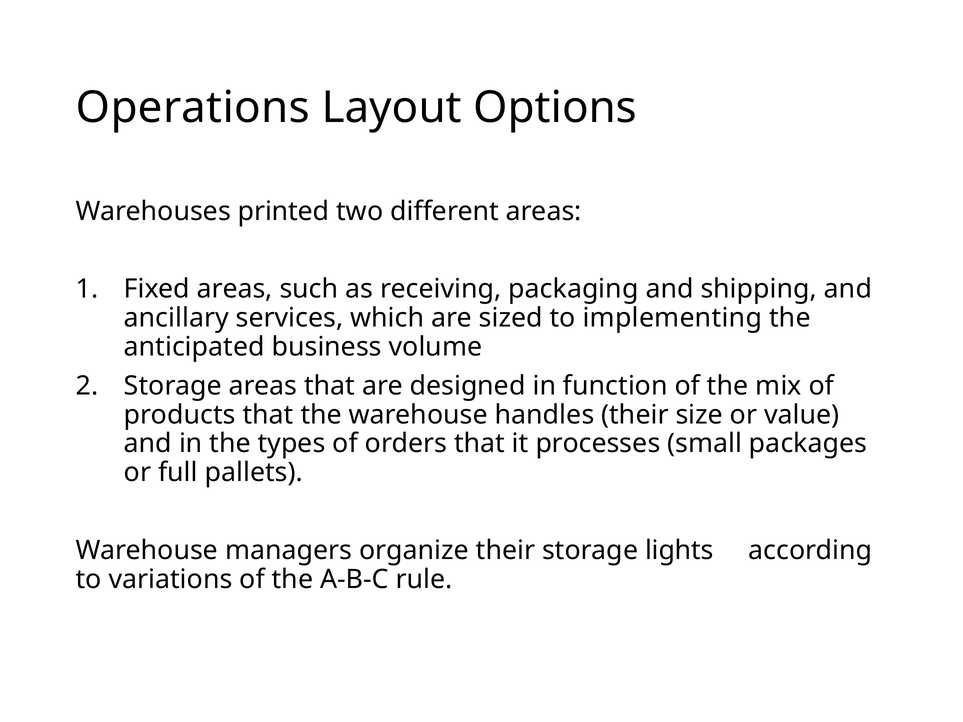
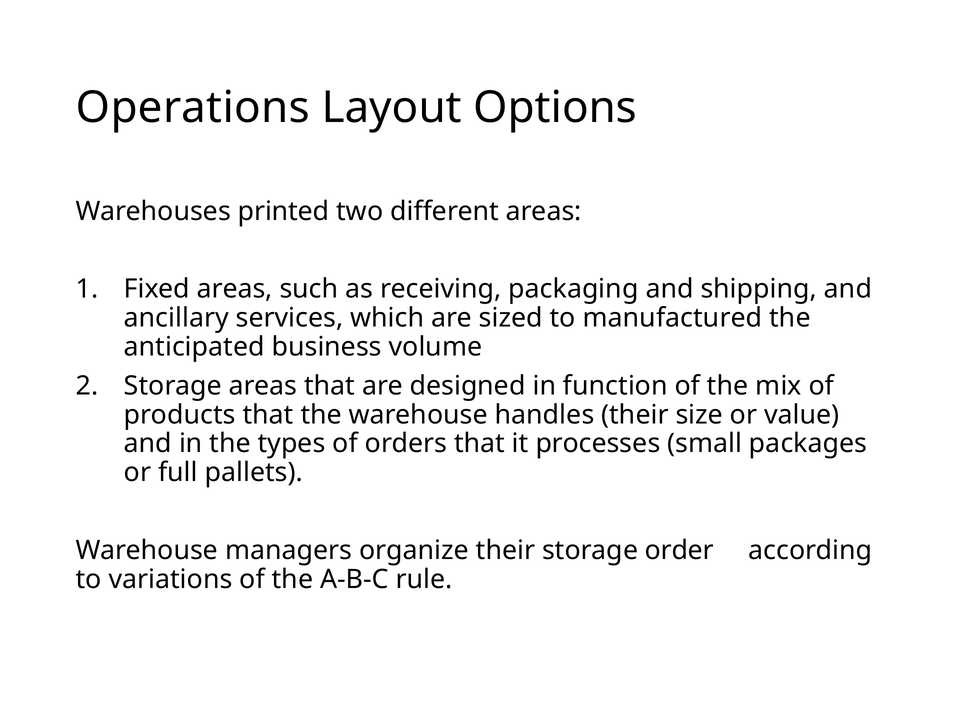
implementing: implementing -> manufactured (672, 318)
lights: lights -> order (679, 551)
